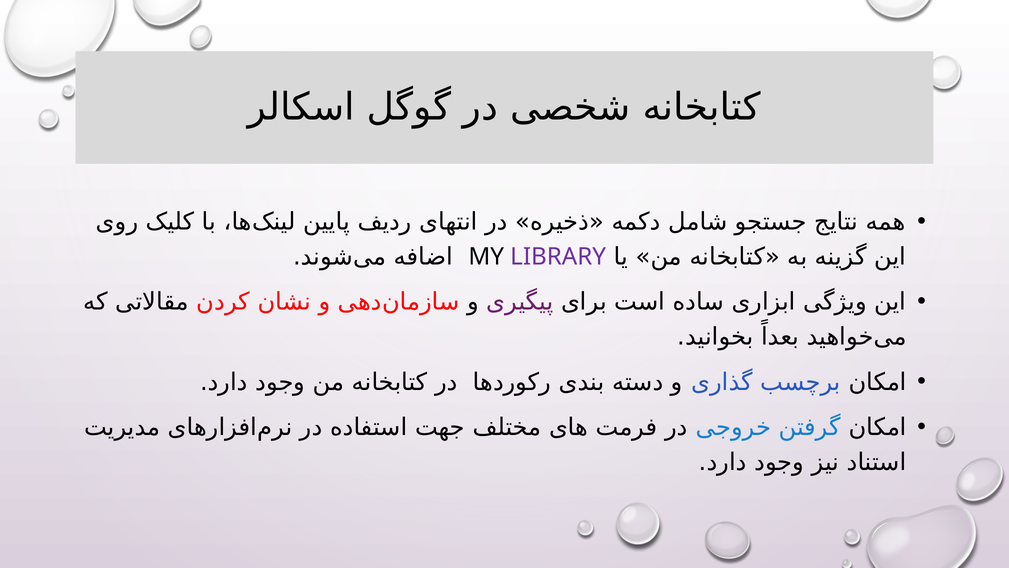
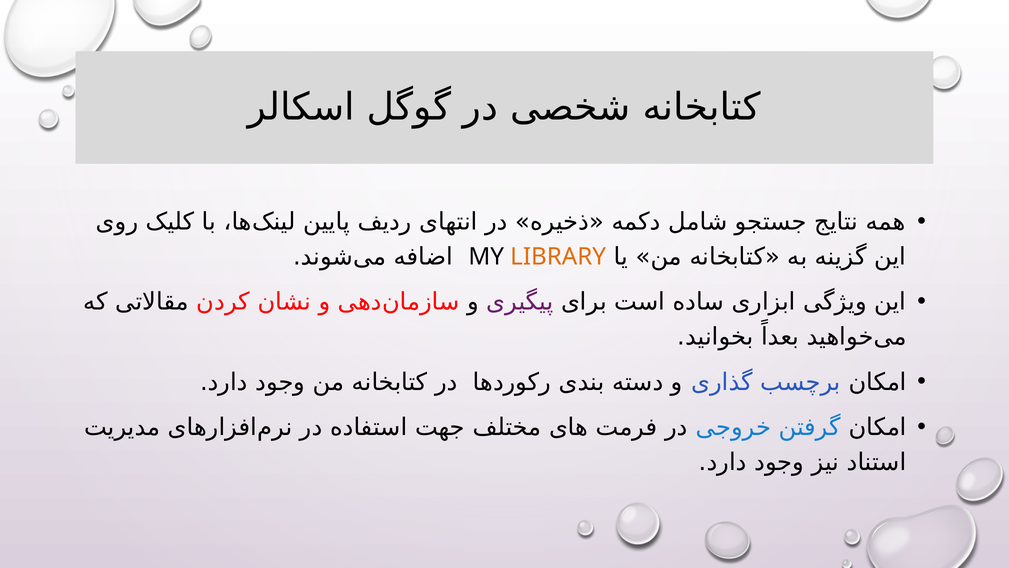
LIBRARY colour: purple -> orange (558, 256)
